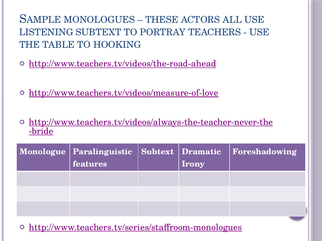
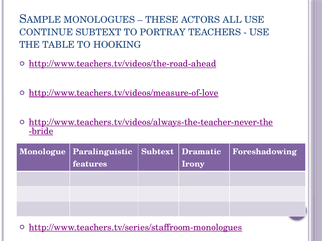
LISTENING: LISTENING -> CONTINUE (46, 32)
